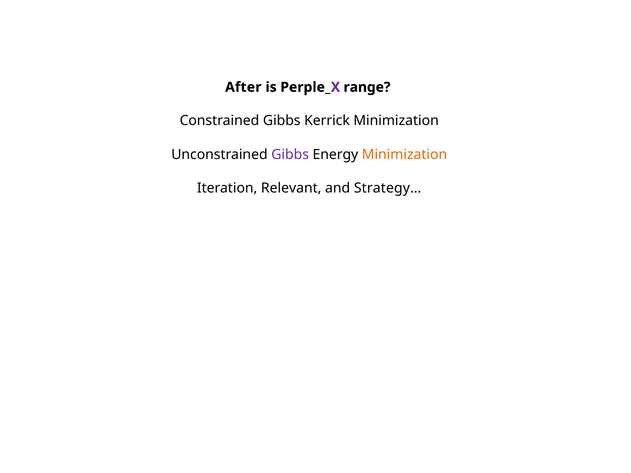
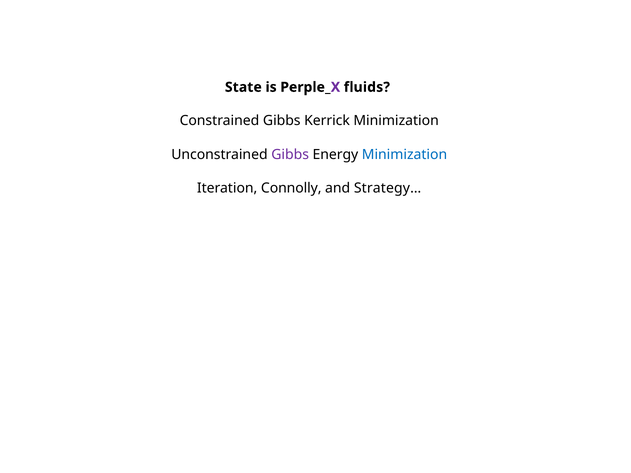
After: After -> State (243, 87)
range: range -> fluids (367, 87)
Minimization colour: orange -> blue (404, 154)
Relevant: Relevant -> Connolly (291, 188)
